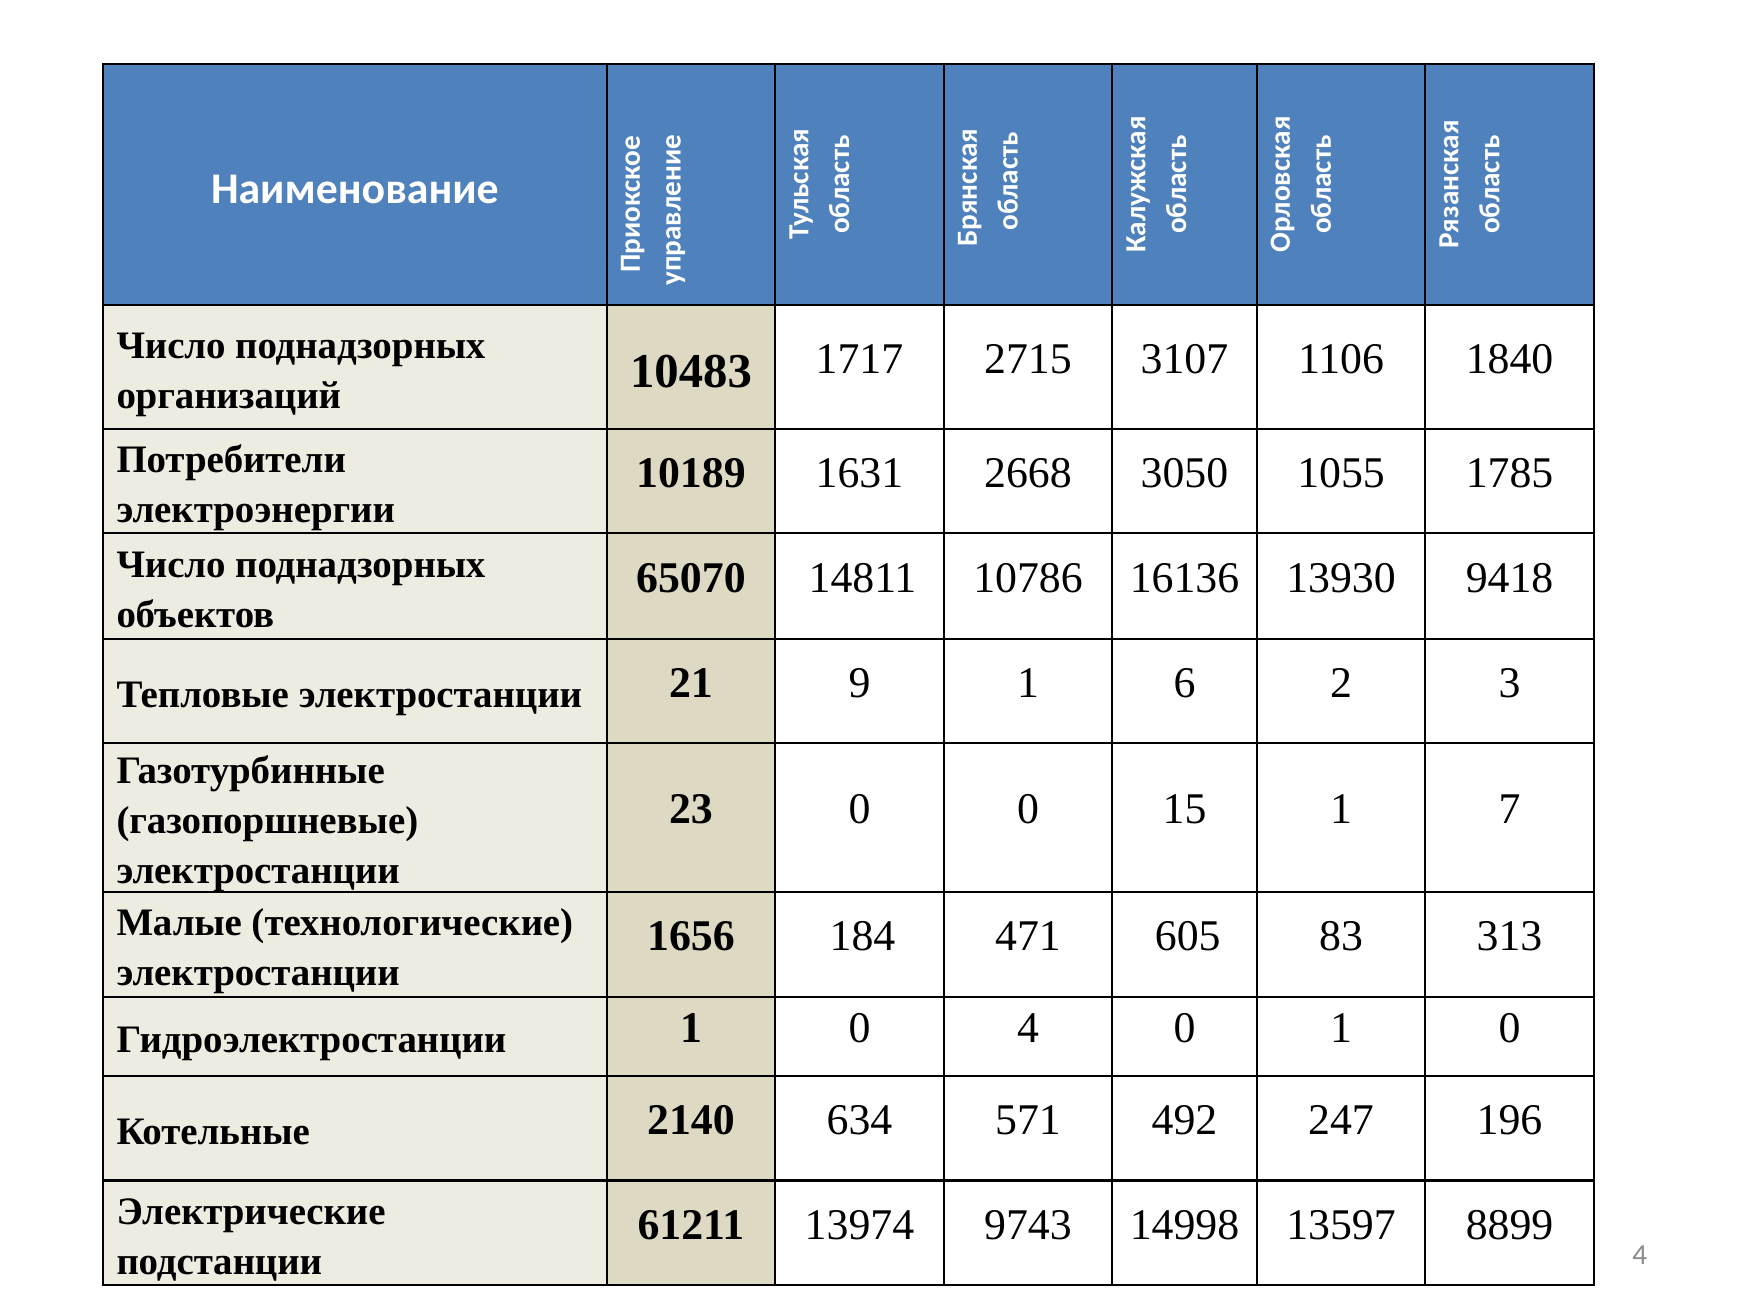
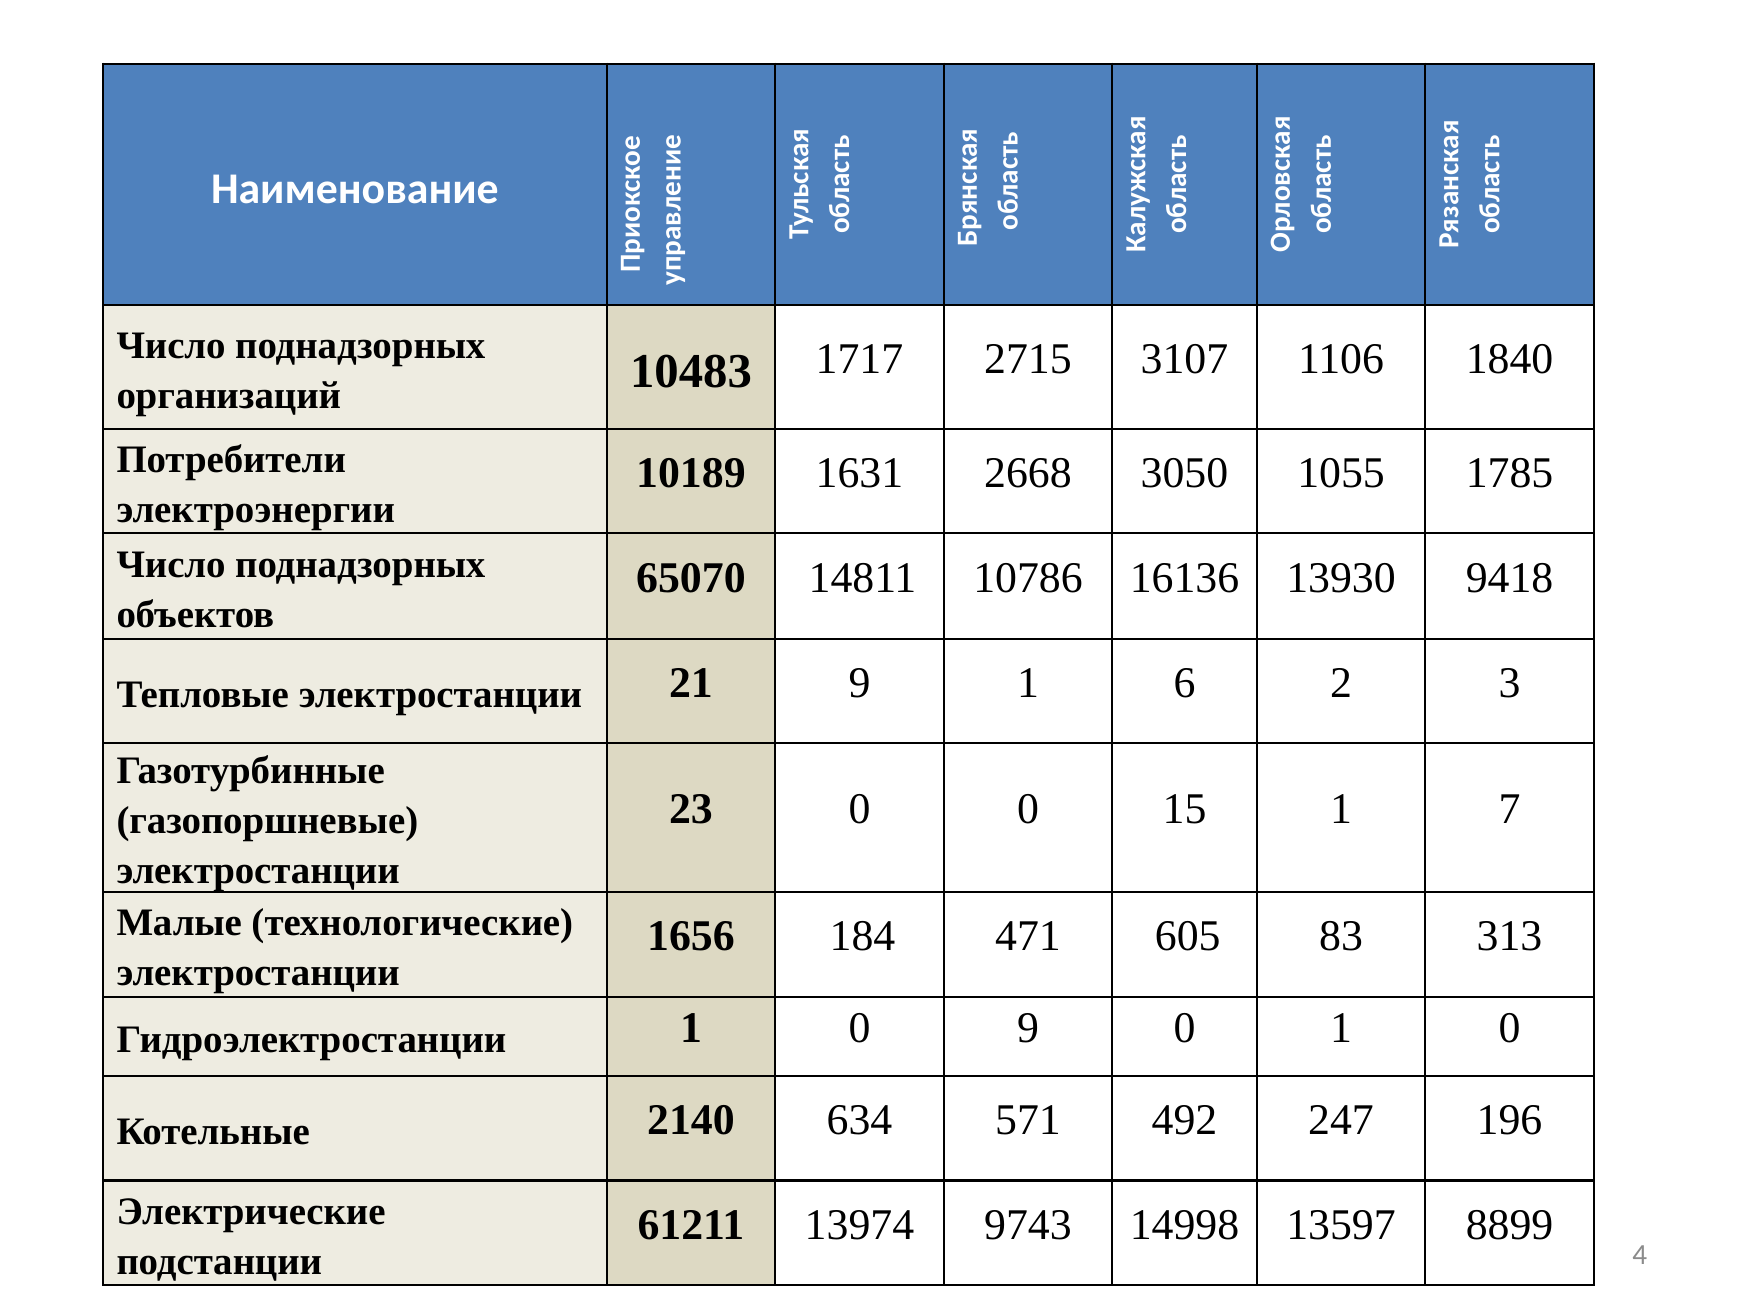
0 4: 4 -> 9 (1028, 1028)
